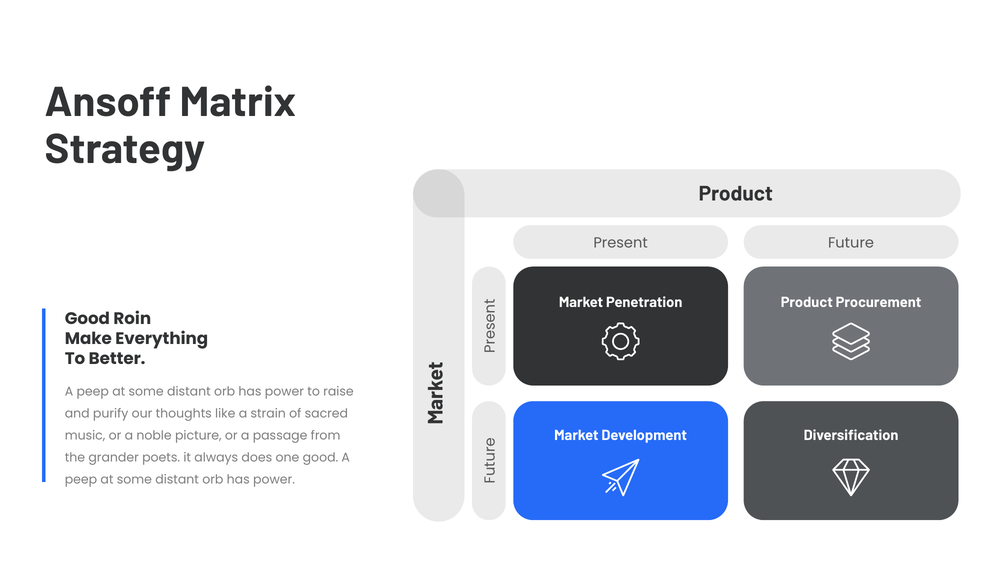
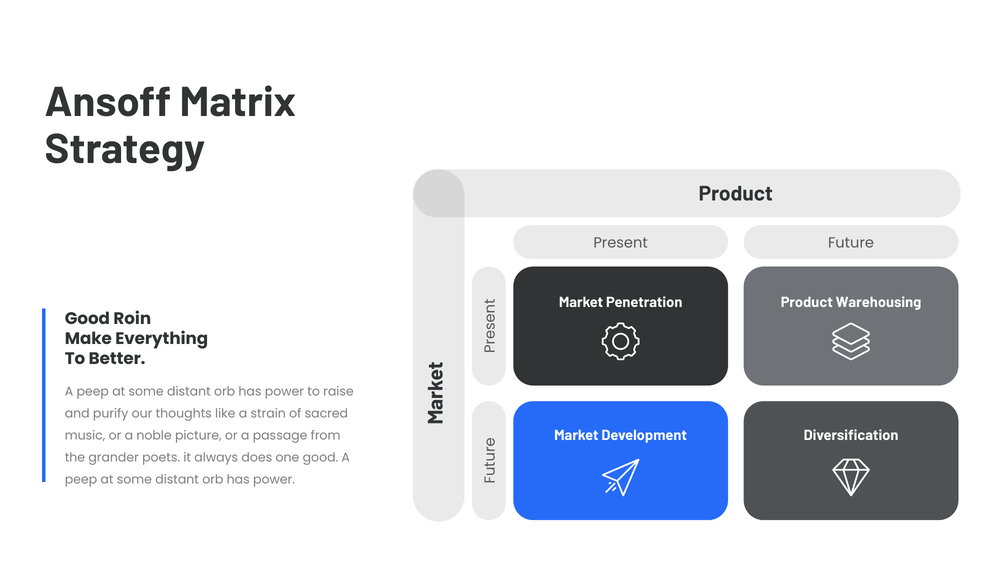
Procurement: Procurement -> Warehousing (878, 302)
